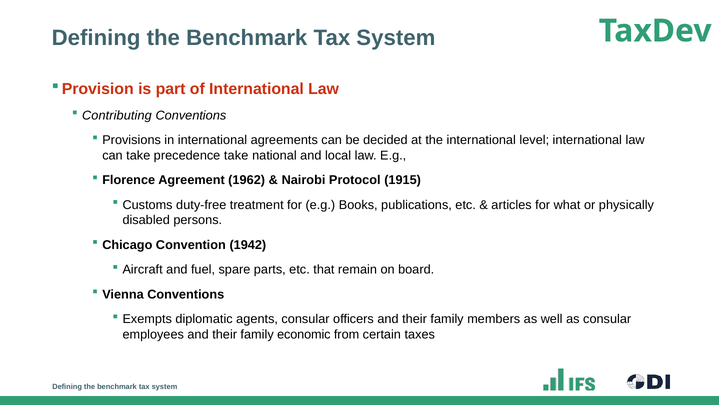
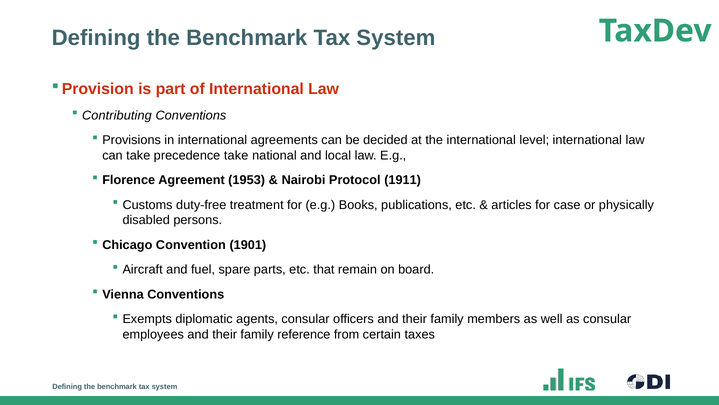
1962: 1962 -> 1953 (247, 180)
1915: 1915 -> 1911 (403, 180)
what: what -> case (567, 205)
1942: 1942 -> 1901 (248, 245)
economic: economic -> reference (304, 334)
